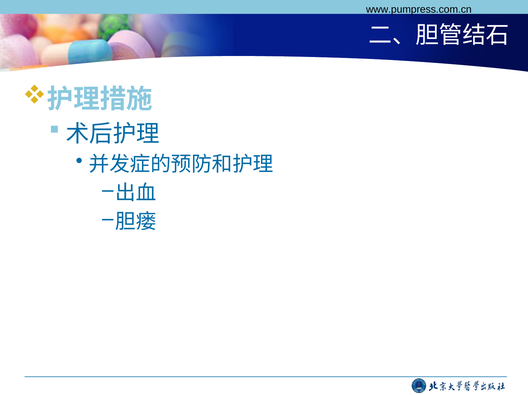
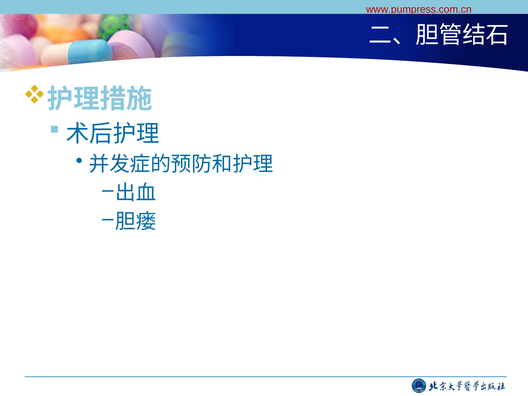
www.pumpress.com.cn colour: black -> red (419, 9)
